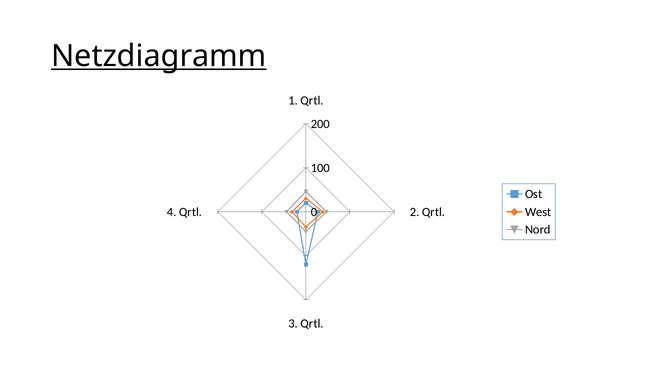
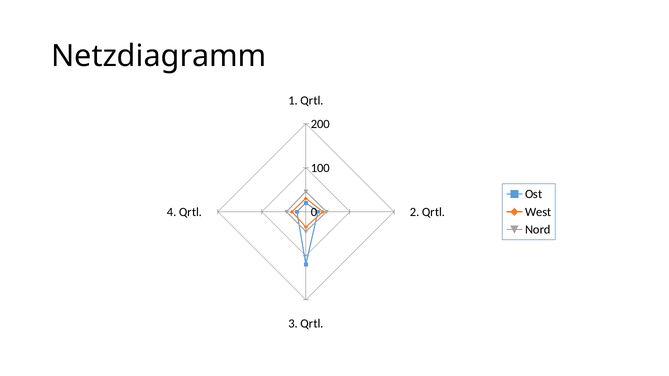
Netzdiagramm underline: present -> none (159, 56)
